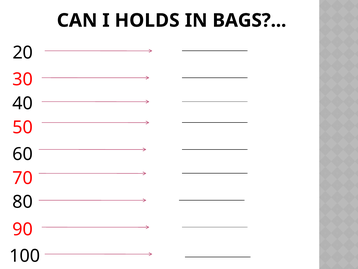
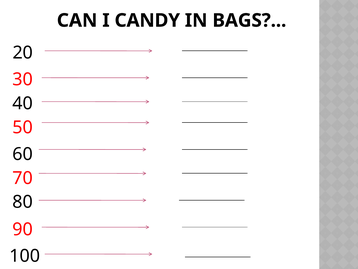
HOLDS: HOLDS -> CANDY (147, 20)
